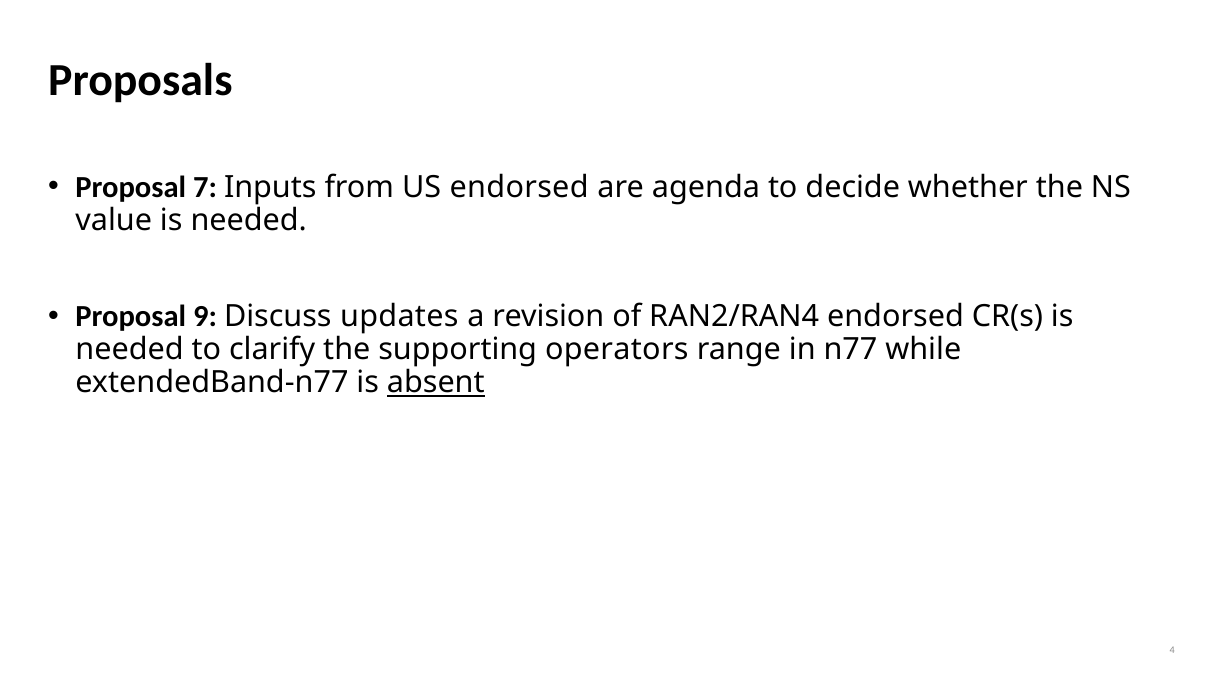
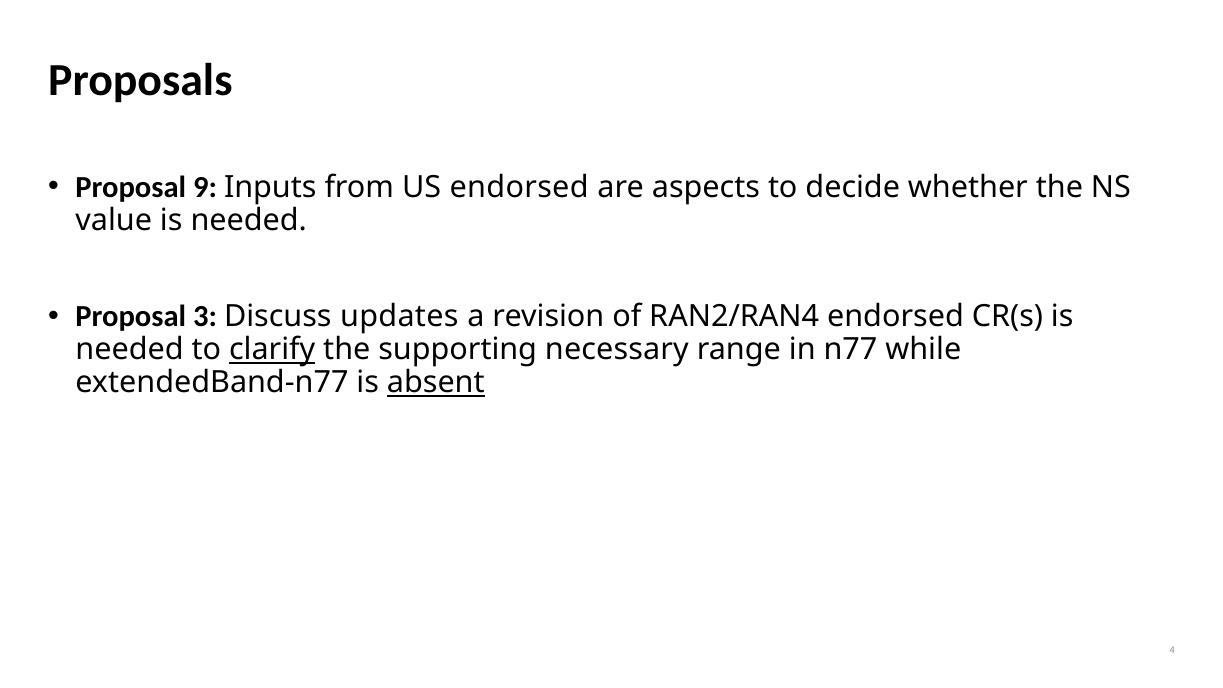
7: 7 -> 9 (205, 187)
agenda: agenda -> aspects (706, 187)
9: 9 -> 3 (205, 316)
clarify underline: none -> present (272, 349)
operators: operators -> necessary (617, 349)
